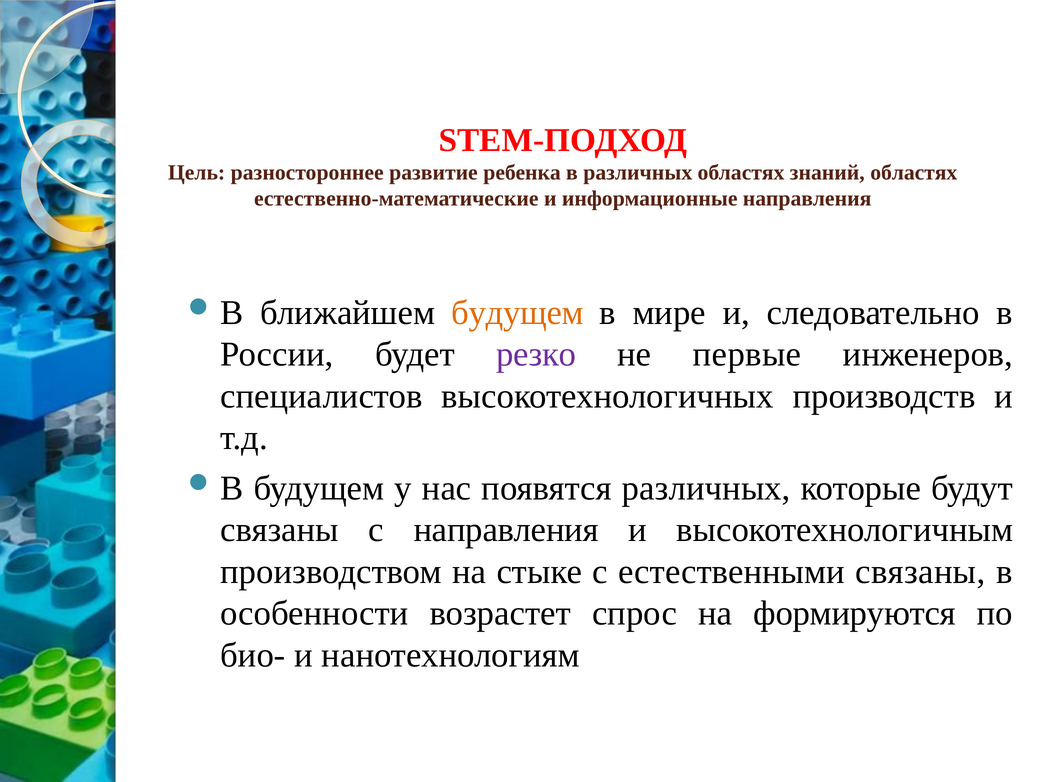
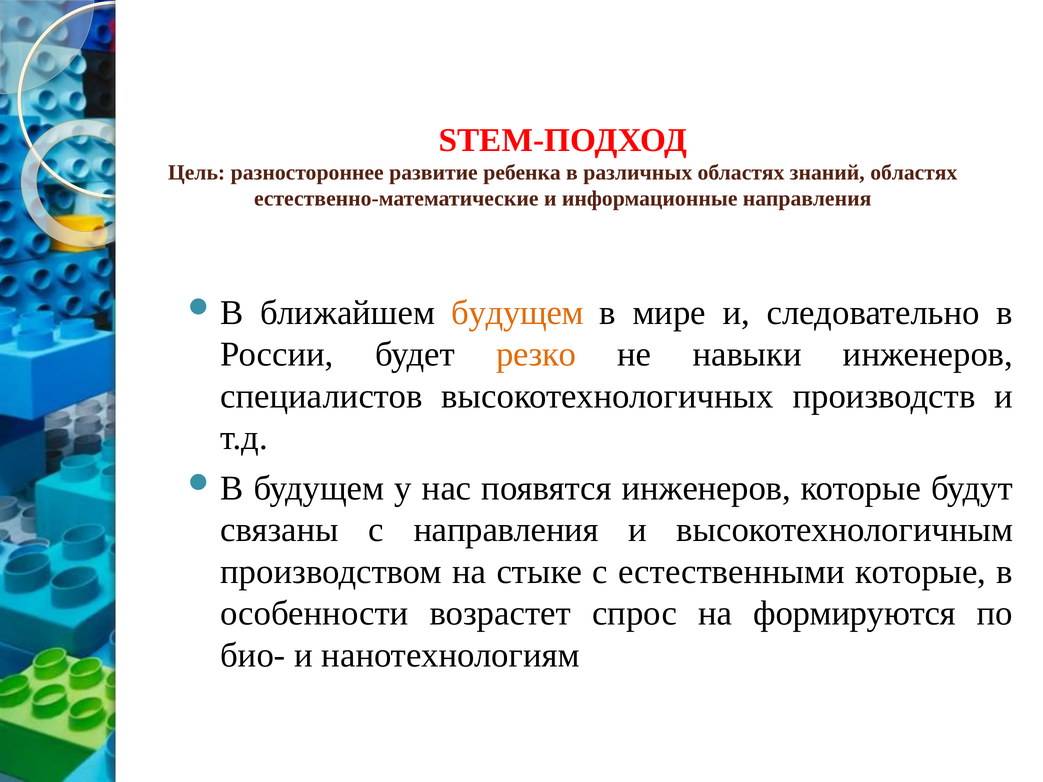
резко colour: purple -> orange (536, 355)
первые: первые -> навыки (747, 355)
появятся различных: различных -> инженеров (706, 488)
естественными связаны: связаны -> которые (921, 572)
